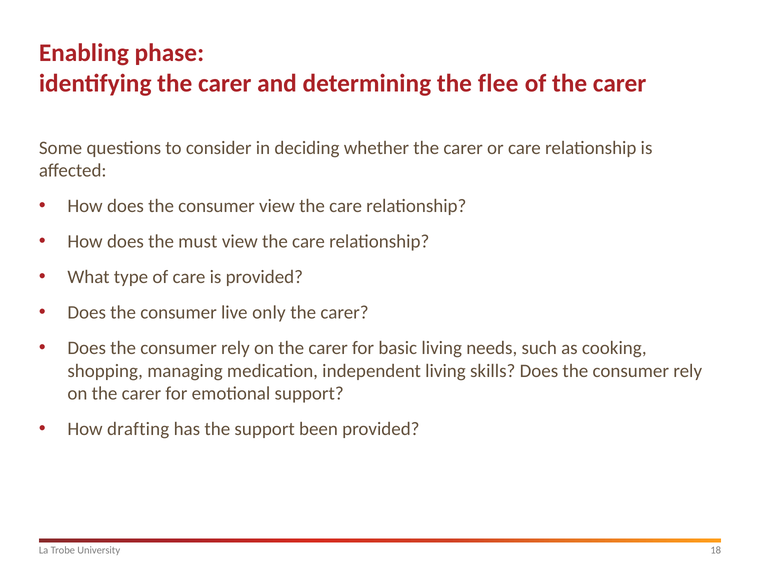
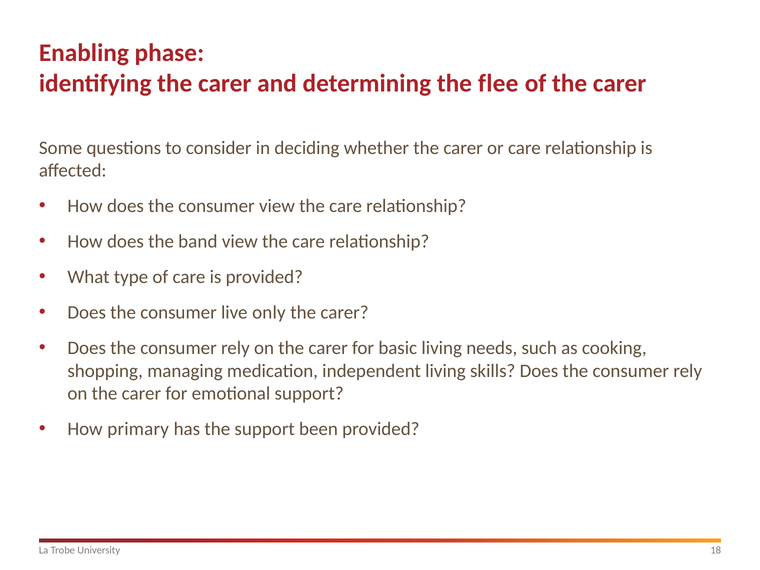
must: must -> band (198, 242)
drafting: drafting -> primary (138, 429)
